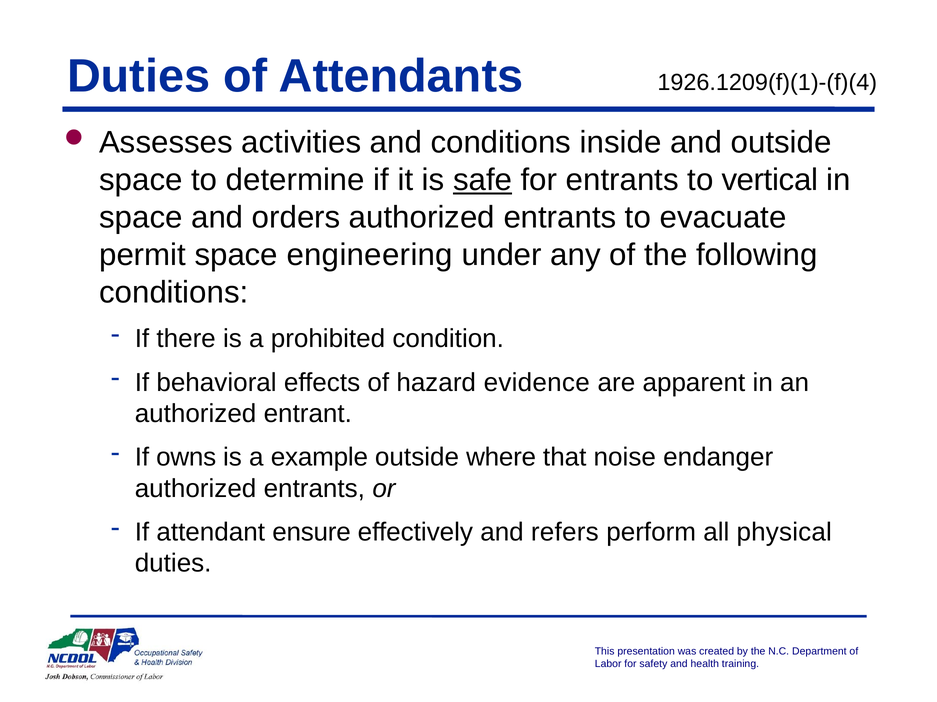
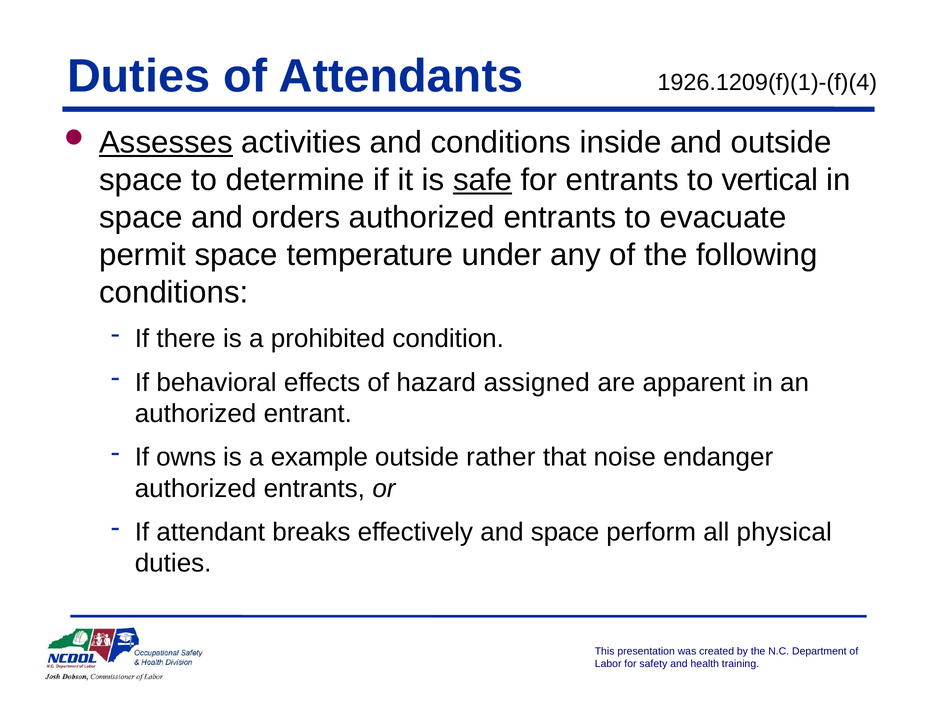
Assesses underline: none -> present (166, 143)
engineering: engineering -> temperature (370, 255)
evidence: evidence -> assigned (537, 383)
where: where -> rather (501, 458)
ensure: ensure -> breaks (311, 533)
and refers: refers -> space (565, 533)
